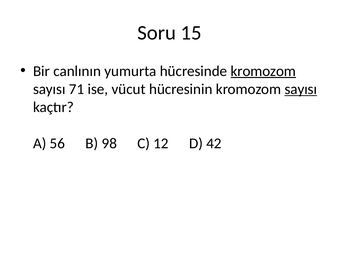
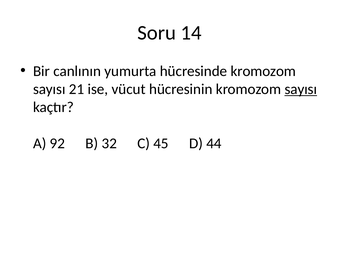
15: 15 -> 14 (191, 33)
kromozom underline: present -> none (263, 71)
71: 71 -> 21 (77, 89)
56: 56 -> 92 (57, 143)
98: 98 -> 32 (109, 143)
12: 12 -> 45 (161, 143)
42: 42 -> 44 (214, 143)
